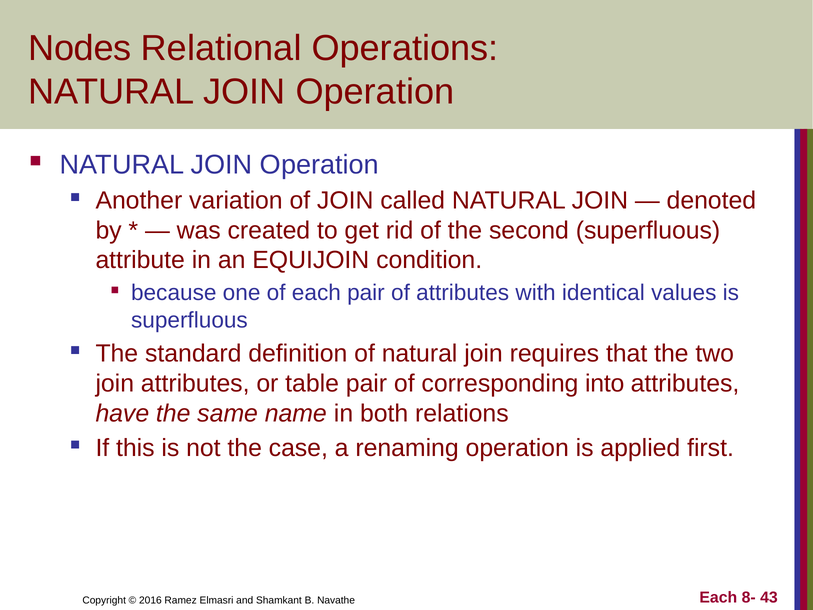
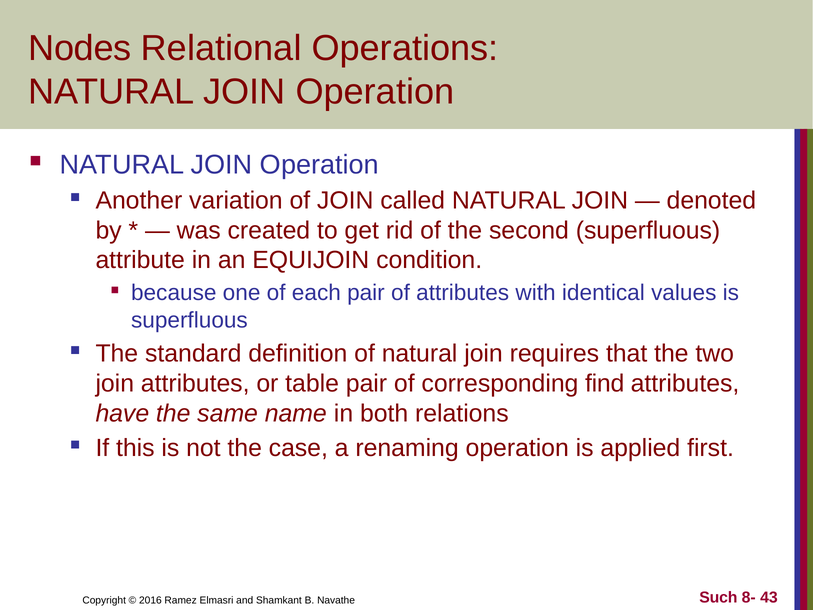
into: into -> find (605, 383)
Each: Each -> Such (718, 597)
